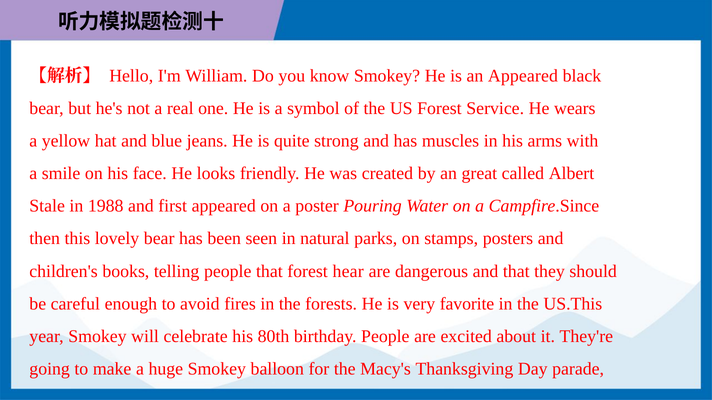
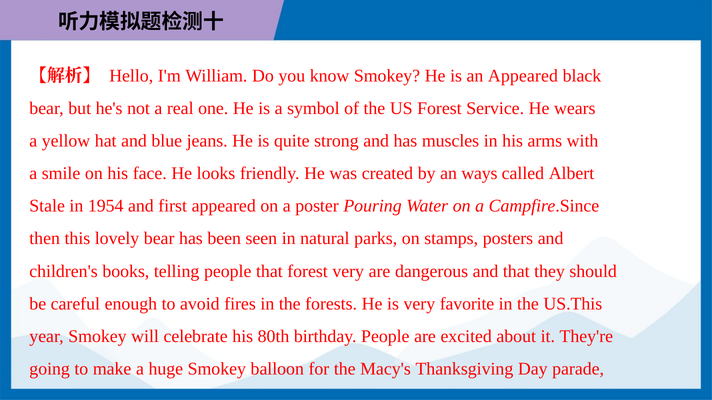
great: great -> ways (479, 174)
1988: 1988 -> 1954 (106, 206)
forest hear: hear -> very (348, 272)
